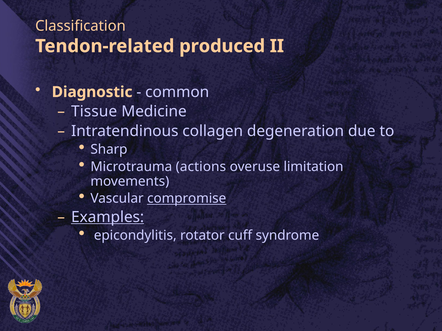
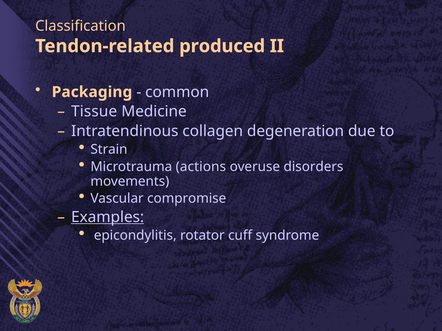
Diagnostic: Diagnostic -> Packaging (92, 92)
Sharp: Sharp -> Strain (109, 150)
limitation: limitation -> disorders (313, 167)
compromise underline: present -> none (187, 199)
